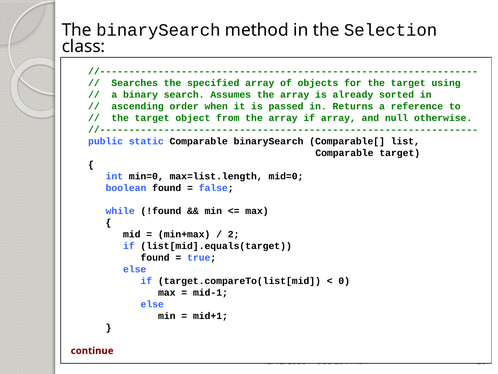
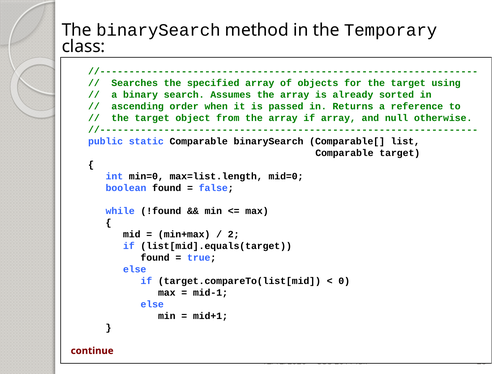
Selection: Selection -> Temporary (391, 30)
